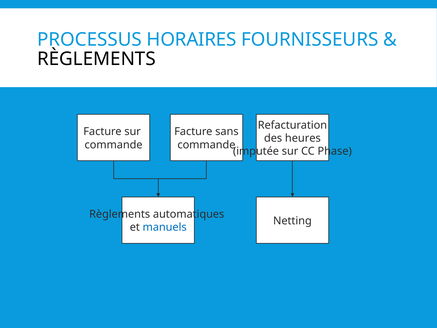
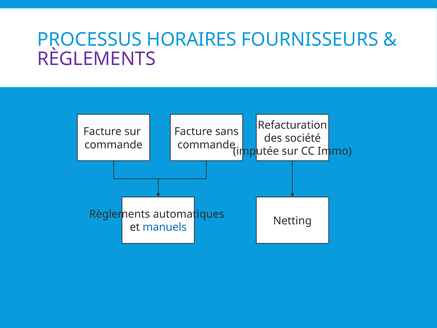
RÈGLEMENTS colour: black -> purple (96, 59)
heures: heures -> société (303, 138)
Phase: Phase -> Immo (335, 151)
